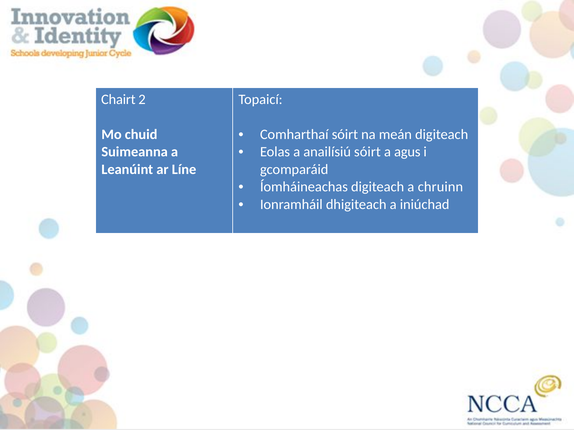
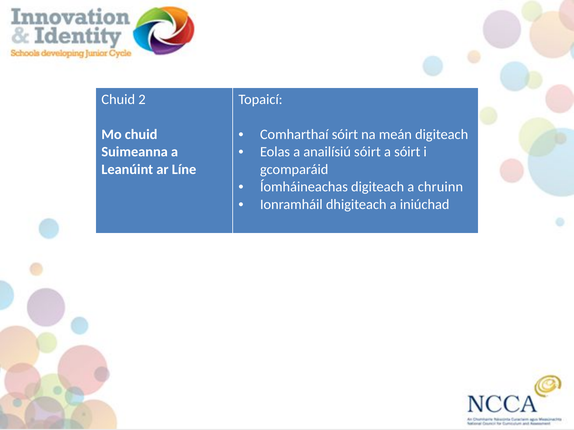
Chairt: Chairt -> Chuid (118, 100)
a agus: agus -> sóirt (407, 152)
